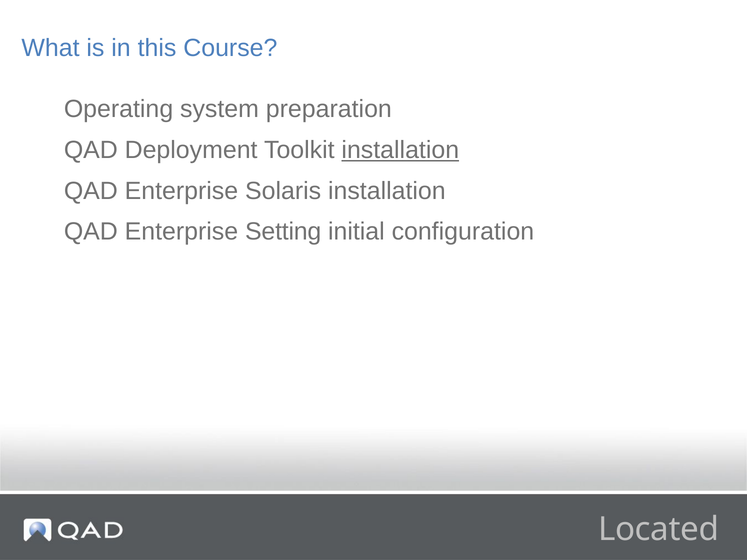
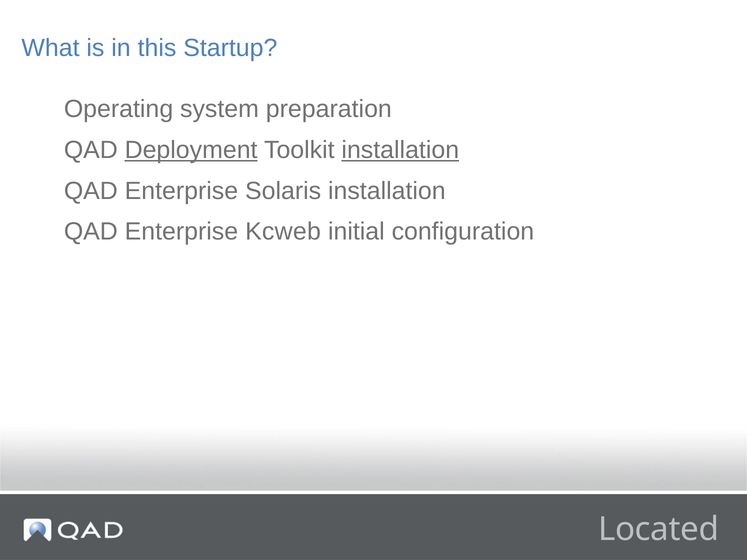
Course: Course -> Startup (230, 48)
Deployment underline: none -> present (191, 150)
Setting: Setting -> Kcweb (283, 232)
